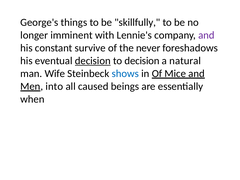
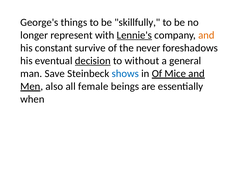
imminent: imminent -> represent (72, 35)
Lennie's underline: none -> present (134, 35)
and colour: purple -> orange (206, 35)
to decision: decision -> without (142, 61)
natural: natural -> general (185, 61)
Wife: Wife -> Save (55, 74)
into: into -> also (54, 86)
caused: caused -> female (93, 86)
